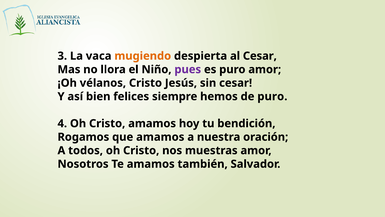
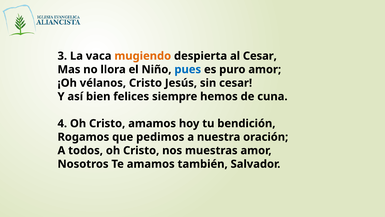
pues colour: purple -> blue (188, 69)
de puro: puro -> cuna (272, 96)
que amamos: amamos -> pedimos (160, 137)
